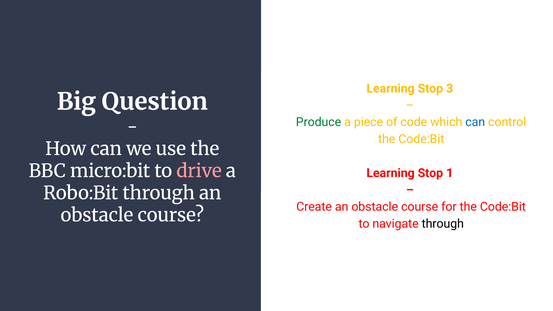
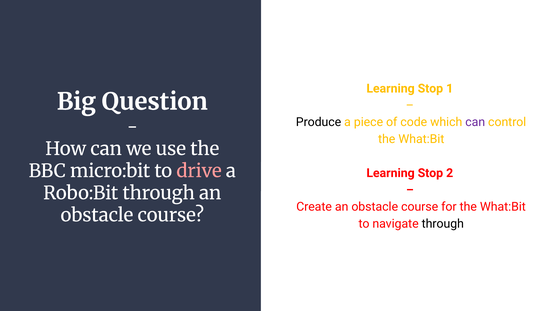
3: 3 -> 1 (450, 88)
Produce colour: green -> black (319, 122)
can colour: blue -> purple (475, 122)
Code:Bit: Code:Bit -> What:Bit (421, 139)
1: 1 -> 2 (450, 173)
for the Code:Bit: Code:Bit -> What:Bit (503, 207)
